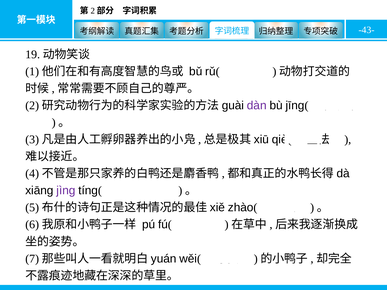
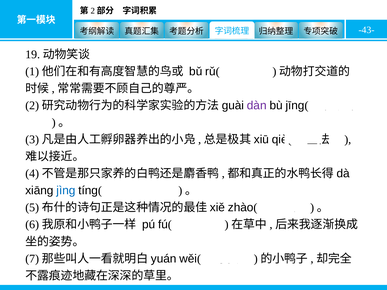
jìng colour: purple -> blue (66, 191)
